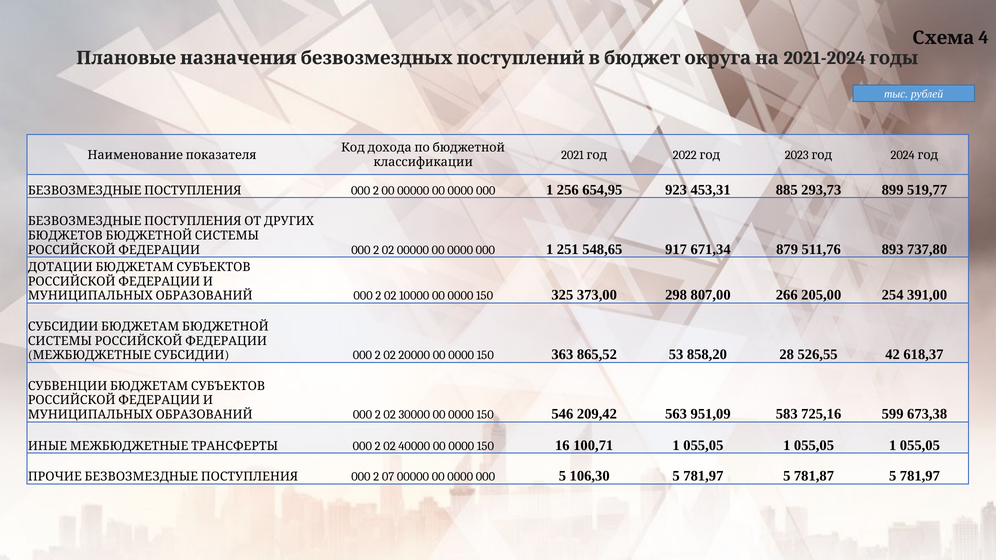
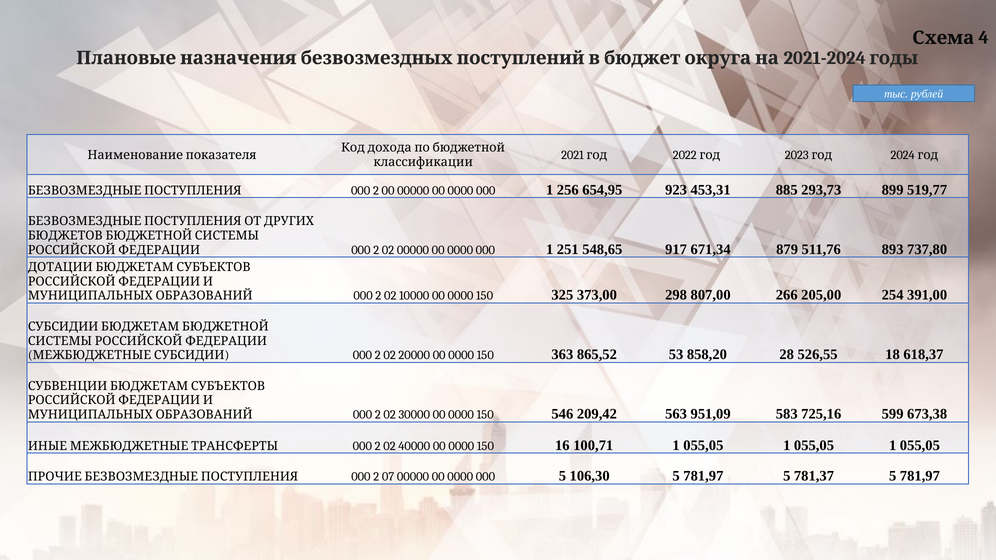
42: 42 -> 18 (893, 355)
781,87: 781,87 -> 781,37 (814, 476)
